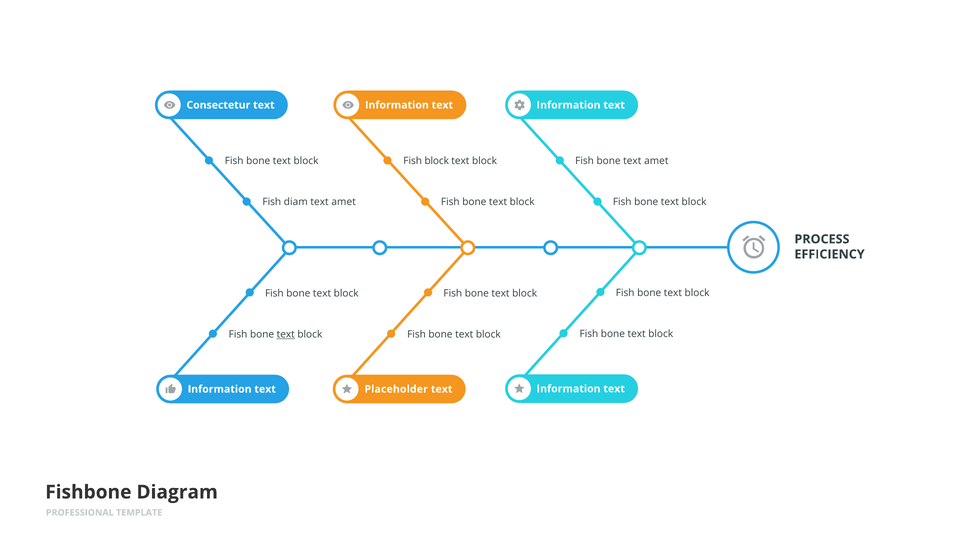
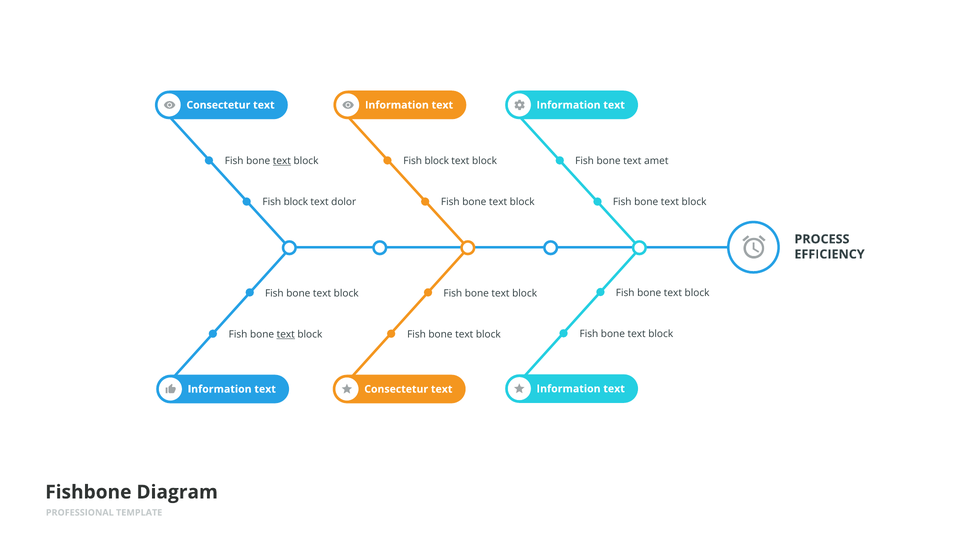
text underline: none -> present (282, 161)
diam: diam -> block (296, 202)
amet: amet -> dolor (344, 202)
Placeholder: Placeholder -> Consectetur (396, 389)
